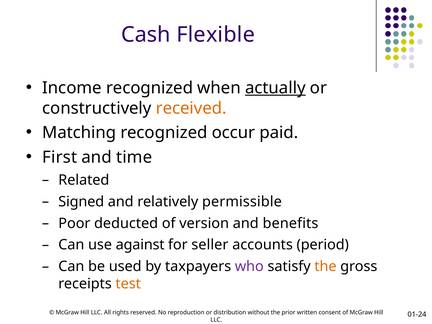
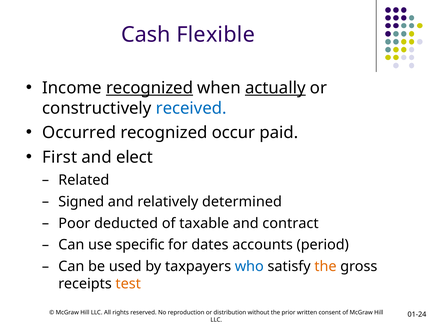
recognized underline: none -> present (150, 88)
received colour: orange -> blue (191, 108)
Matching: Matching -> Occurred (79, 133)
time: time -> elect (134, 157)
permissible: permissible -> determined (242, 202)
version: version -> taxable (204, 223)
benefits: benefits -> contract (291, 223)
against: against -> specific (140, 245)
seller: seller -> dates (210, 245)
who colour: purple -> blue (249, 266)
